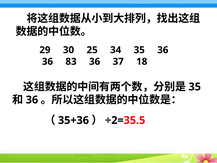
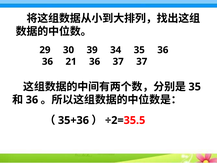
25: 25 -> 39 (92, 50)
83: 83 -> 21 (71, 61)
37 18: 18 -> 37 (142, 61)
